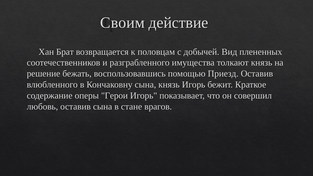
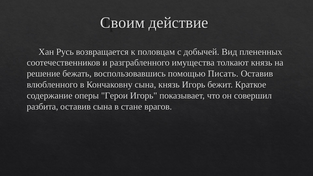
Брат: Брат -> Русь (65, 52)
Приезд: Приезд -> Писать (223, 74)
любовь: любовь -> разбита (42, 107)
